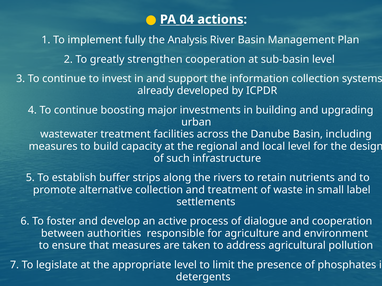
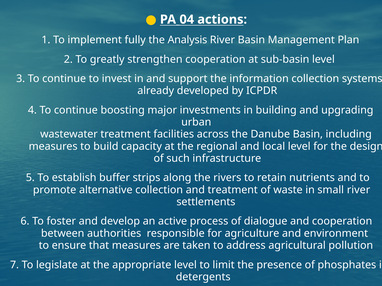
small label: label -> river (359, 190)
